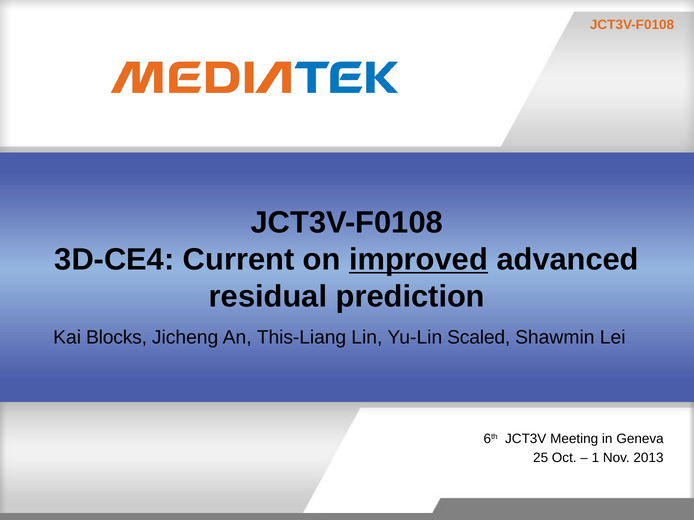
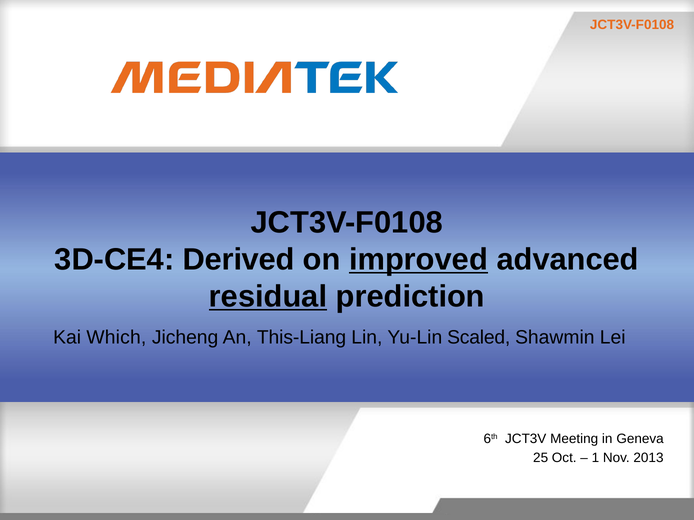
Current: Current -> Derived (239, 260)
residual underline: none -> present (268, 297)
Blocks: Blocks -> Which (116, 338)
